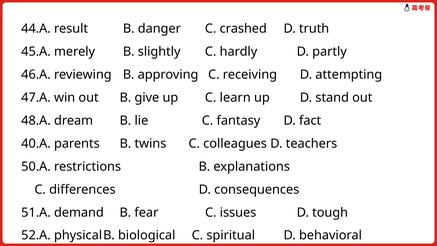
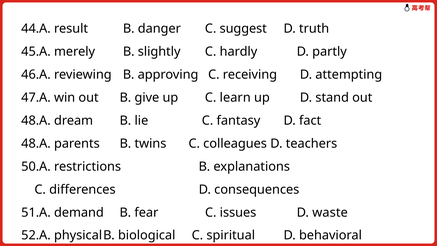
crashed: crashed -> suggest (243, 29)
40.A: 40.A -> 48.A (36, 143)
tough: tough -> waste (330, 212)
